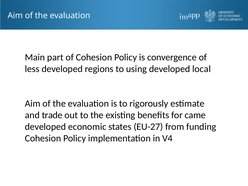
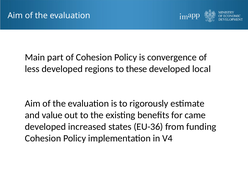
using: using -> these (137, 69)
trade: trade -> value (52, 115)
economic: economic -> increased (87, 127)
EU-27: EU-27 -> EU-36 (148, 127)
